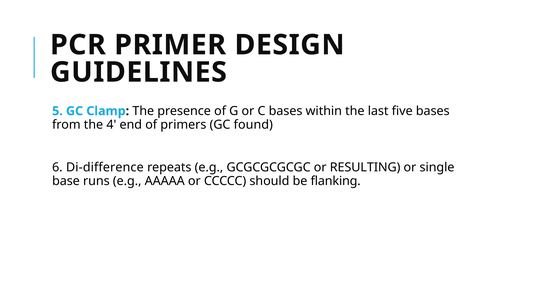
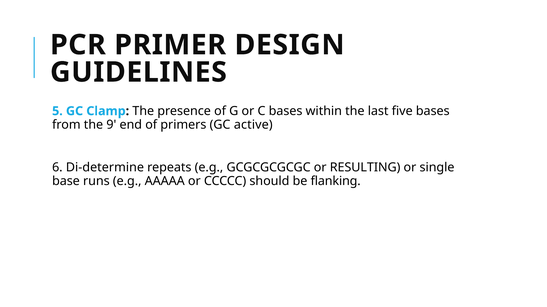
4: 4 -> 9 (111, 125)
found: found -> active (253, 125)
Di-difference: Di-difference -> Di-determine (105, 168)
